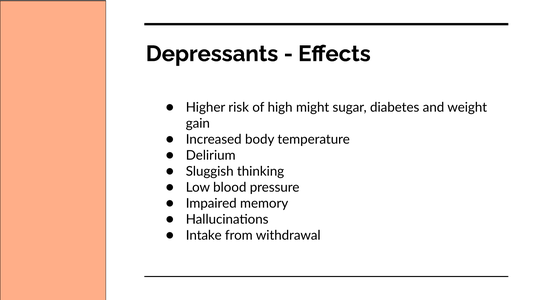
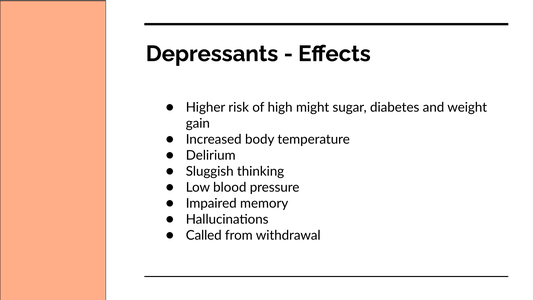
Intake: Intake -> Called (204, 235)
